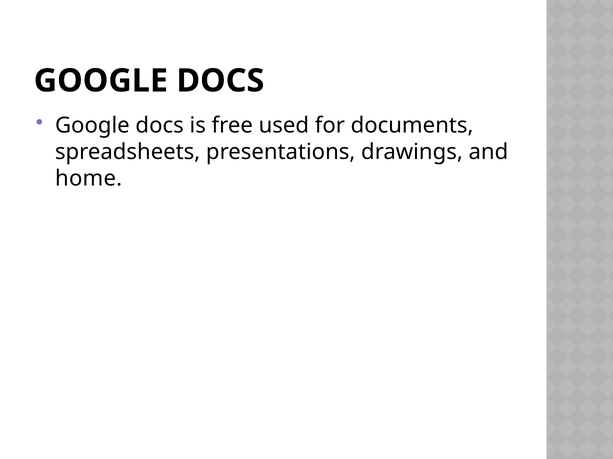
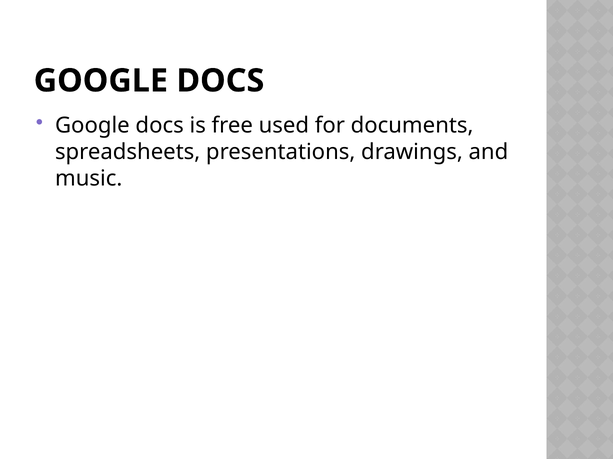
home: home -> music (89, 179)
